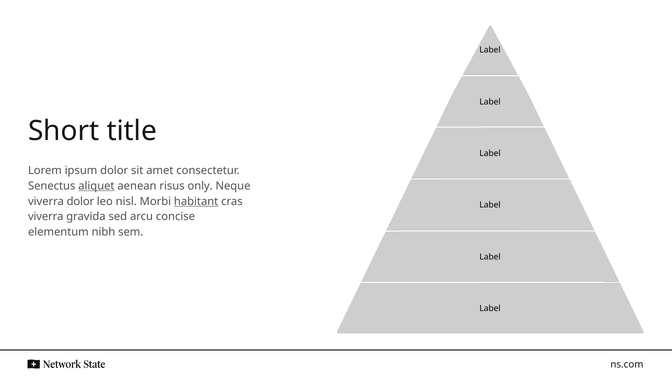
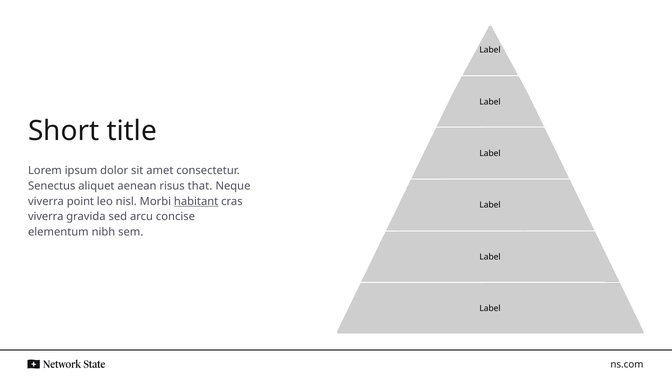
aliquet underline: present -> none (96, 186)
only: only -> that (200, 186)
viverra dolor: dolor -> point (80, 201)
